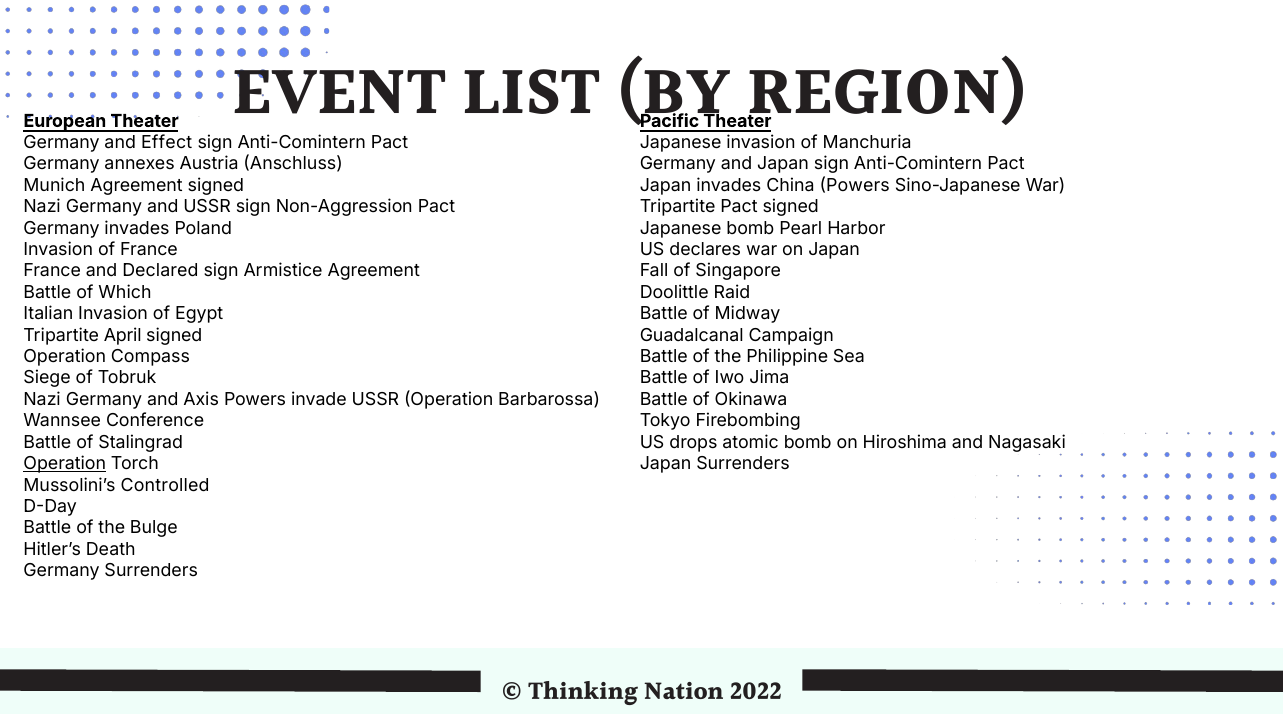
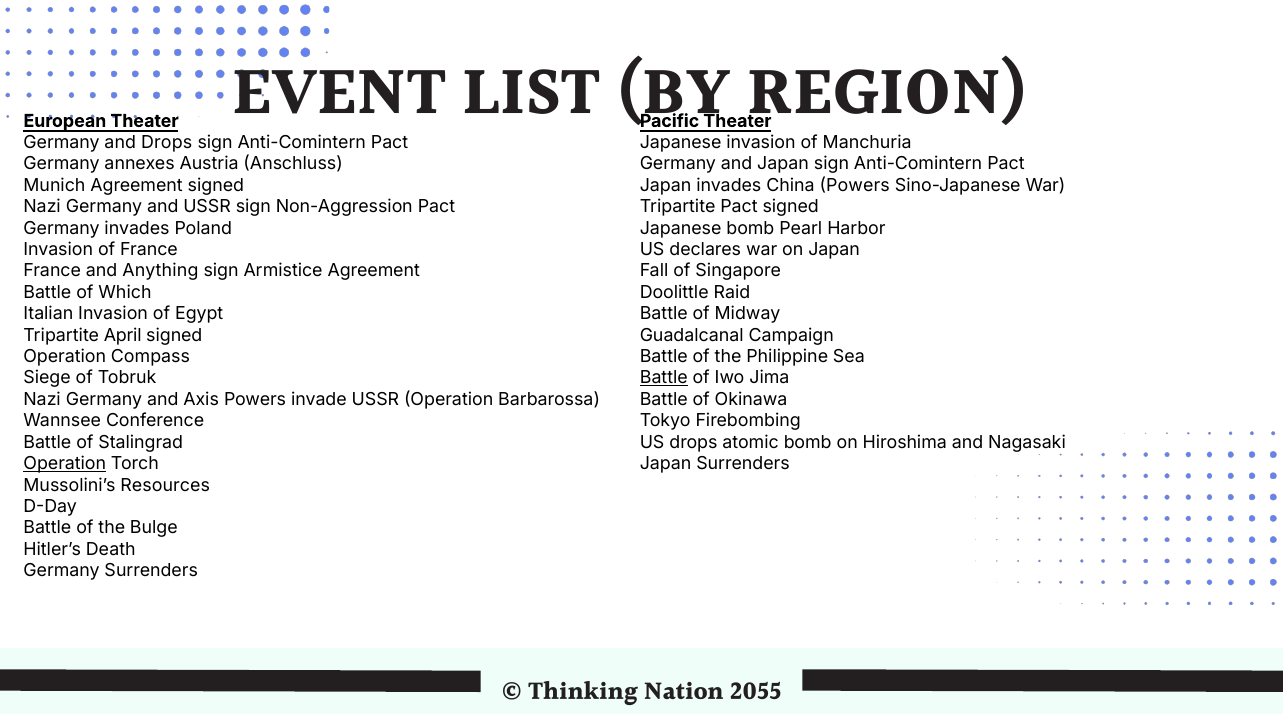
and Effect: Effect -> Drops (167, 142)
Declared: Declared -> Anything (160, 271)
Battle underline: none -> present (664, 378)
Controlled: Controlled -> Resources (165, 485)
2022: 2022 -> 2055 (756, 692)
